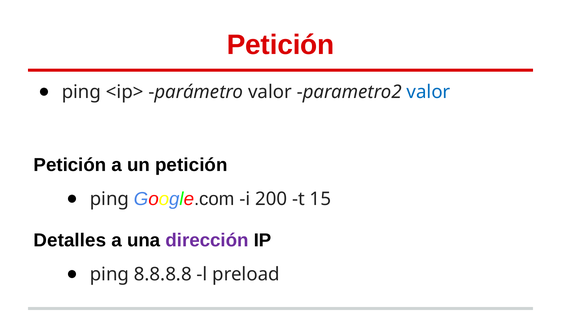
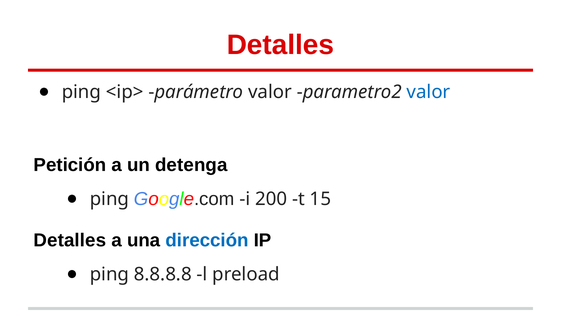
Petición: Petición -> Detalles (280, 45)
un petición: petición -> detenga (191, 165)
dirección colour: purple -> blue (207, 240)
